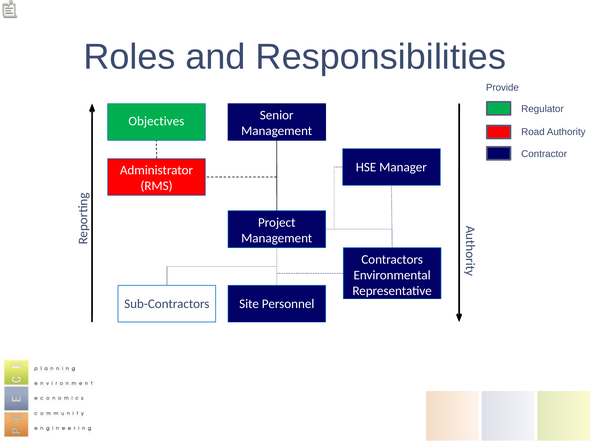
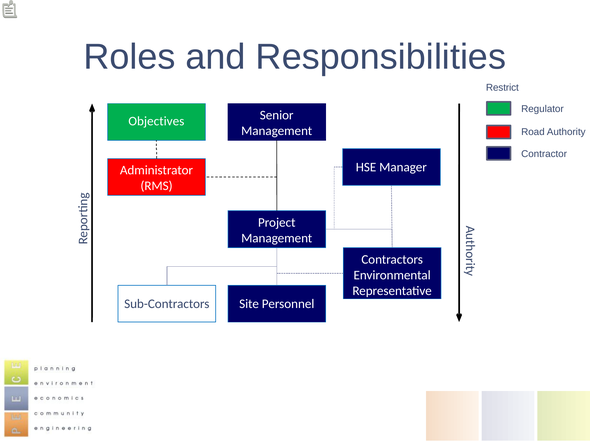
Provide: Provide -> Restrict (502, 88)
